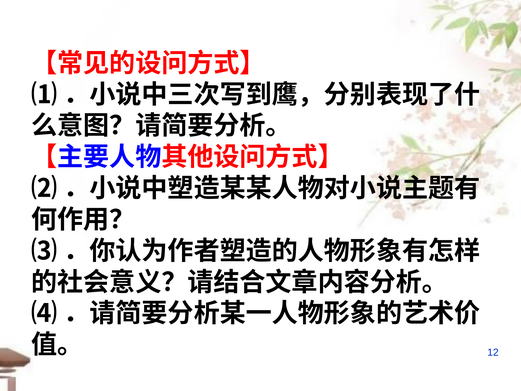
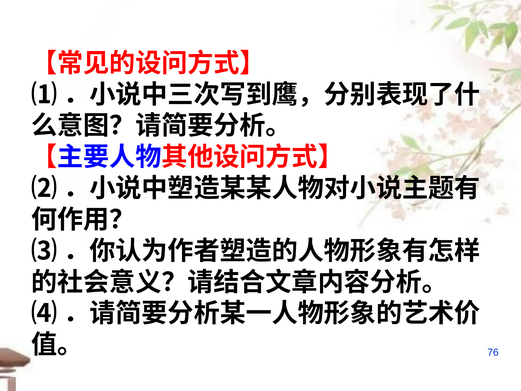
12: 12 -> 76 (493, 352)
